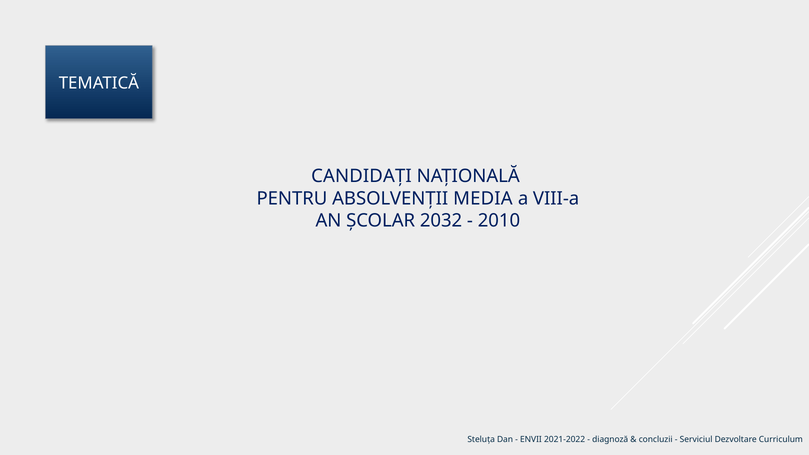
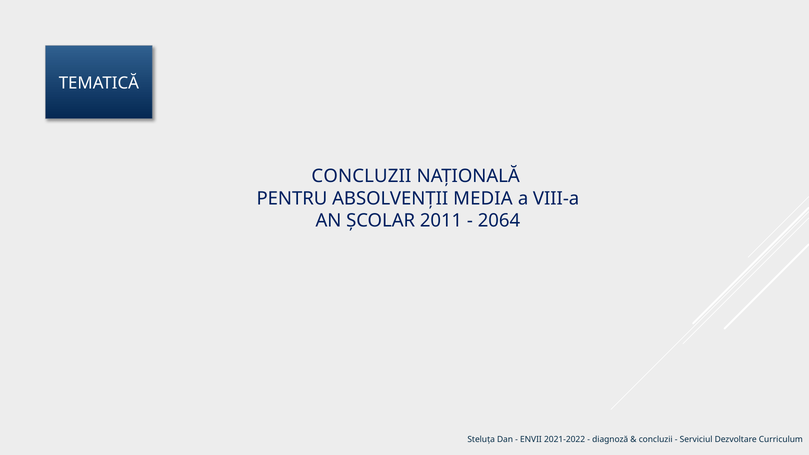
CANDIDAȚI: CANDIDAȚI -> CONCLUZII (361, 176)
2032: 2032 -> 2011 (441, 221)
2010: 2010 -> 2064 (499, 221)
